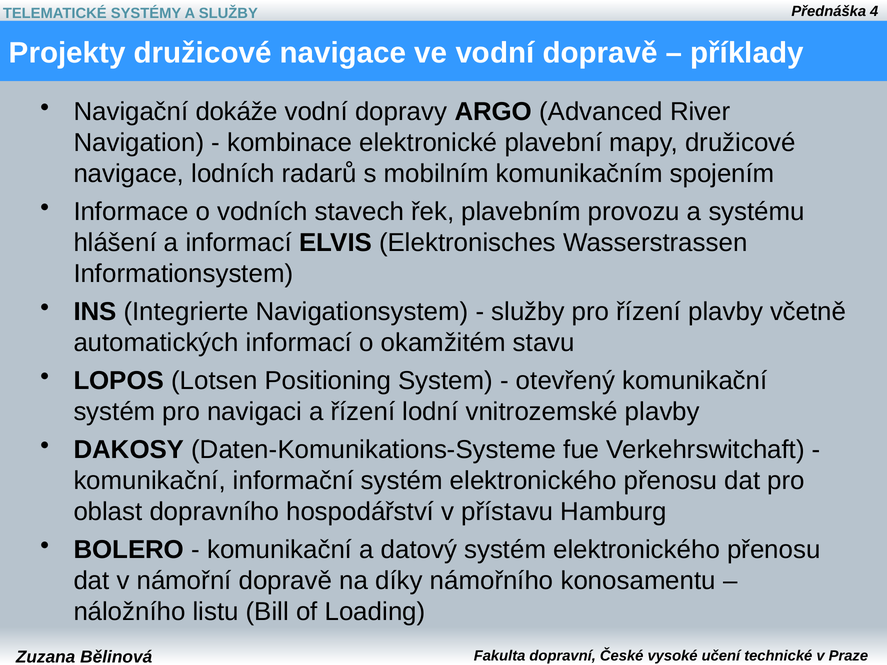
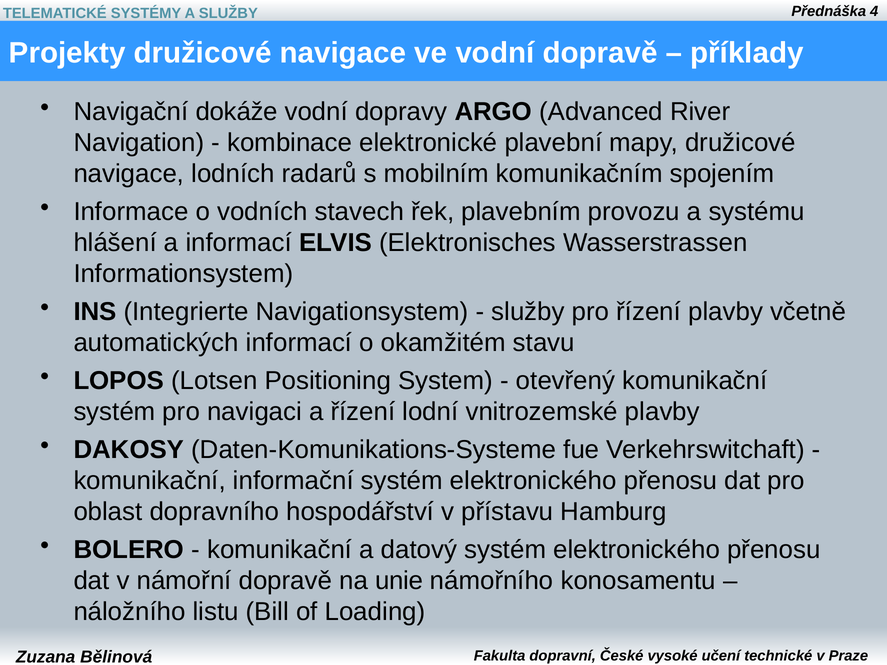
díky: díky -> unie (399, 581)
